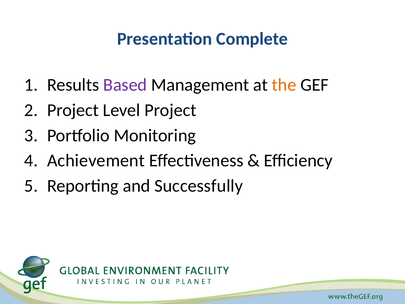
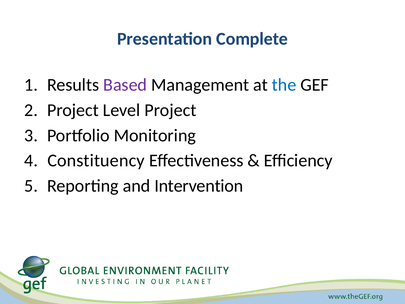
the colour: orange -> blue (284, 85)
Achievement: Achievement -> Constituency (96, 161)
Successfully: Successfully -> Intervention (199, 186)
